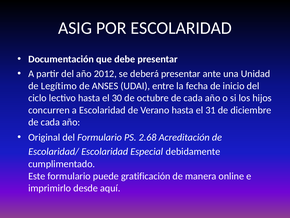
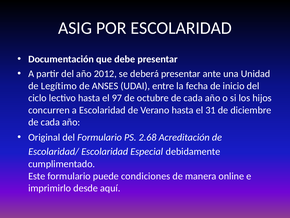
30: 30 -> 97 (117, 98)
gratificación: gratificación -> condiciones (146, 176)
